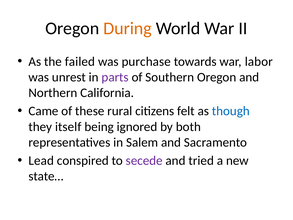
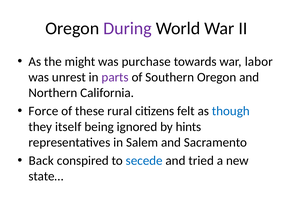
During colour: orange -> purple (128, 28)
failed: failed -> might (80, 61)
Came: Came -> Force (43, 111)
both: both -> hints (189, 127)
Lead: Lead -> Back (41, 160)
secede colour: purple -> blue (144, 160)
